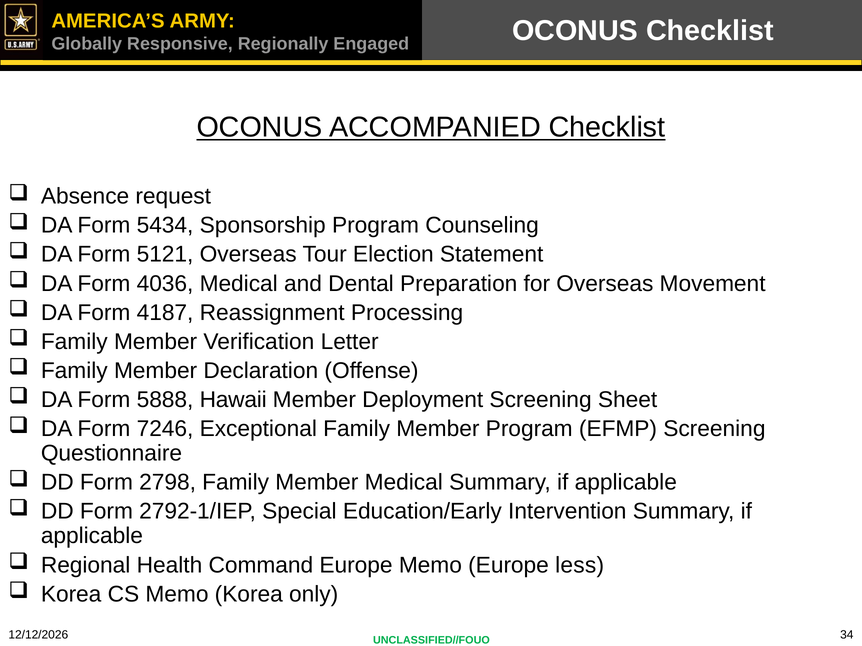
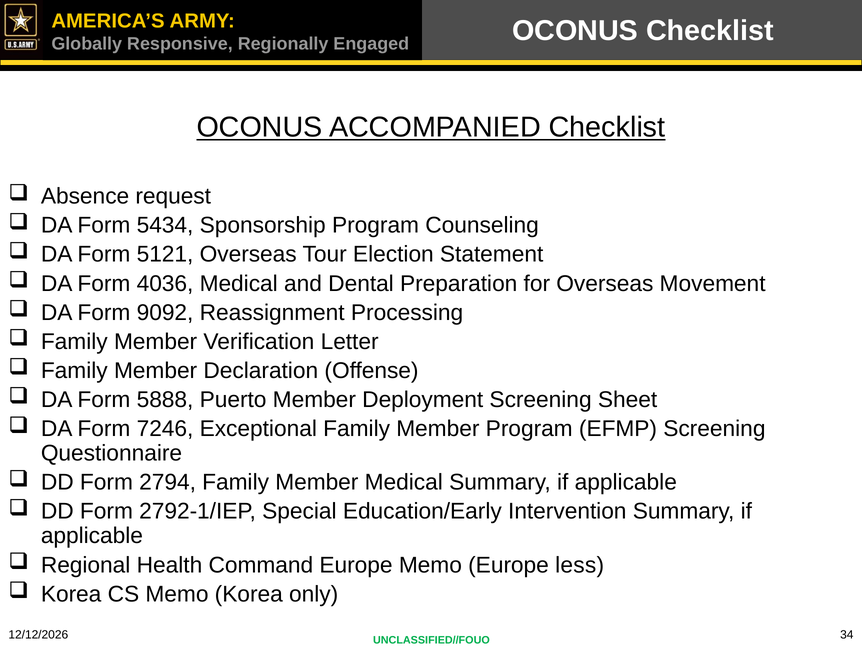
4187: 4187 -> 9092 (165, 313)
Hawaii: Hawaii -> Puerto (233, 400)
2798: 2798 -> 2794 (168, 483)
